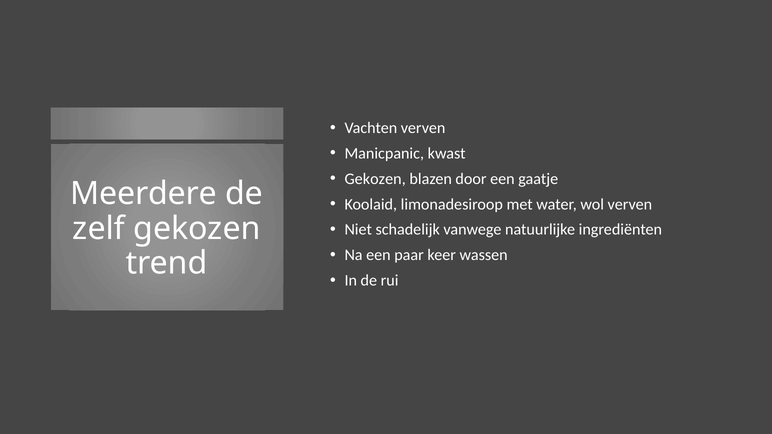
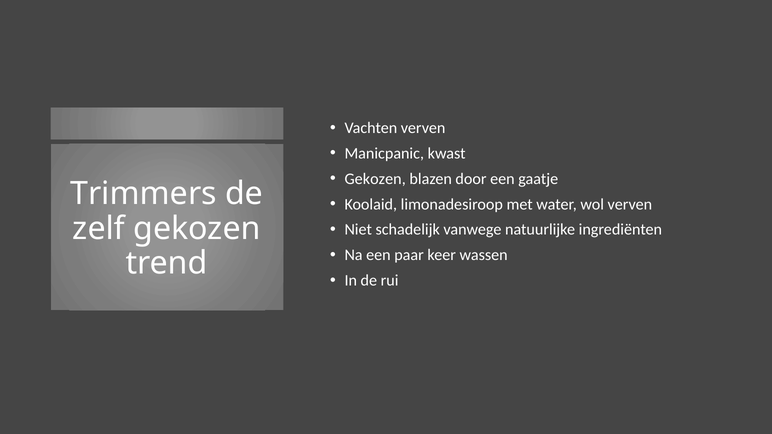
Meerdere: Meerdere -> Trimmers (143, 194)
